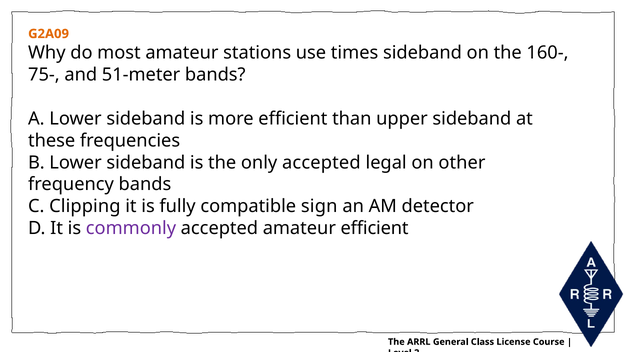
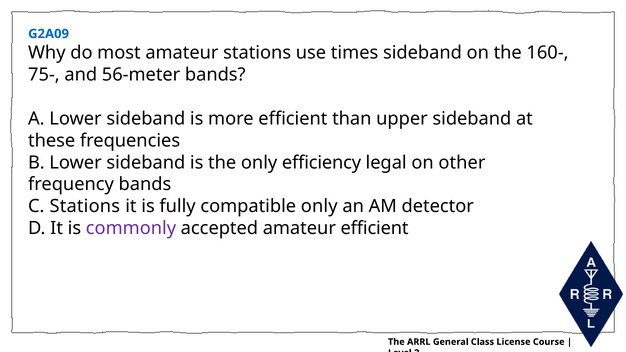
G2A09 colour: orange -> blue (49, 34)
51-meter: 51-meter -> 56-meter (141, 75)
only accepted: accepted -> efficiency (322, 163)
C Clipping: Clipping -> Stations (85, 206)
compatible sign: sign -> only (319, 206)
